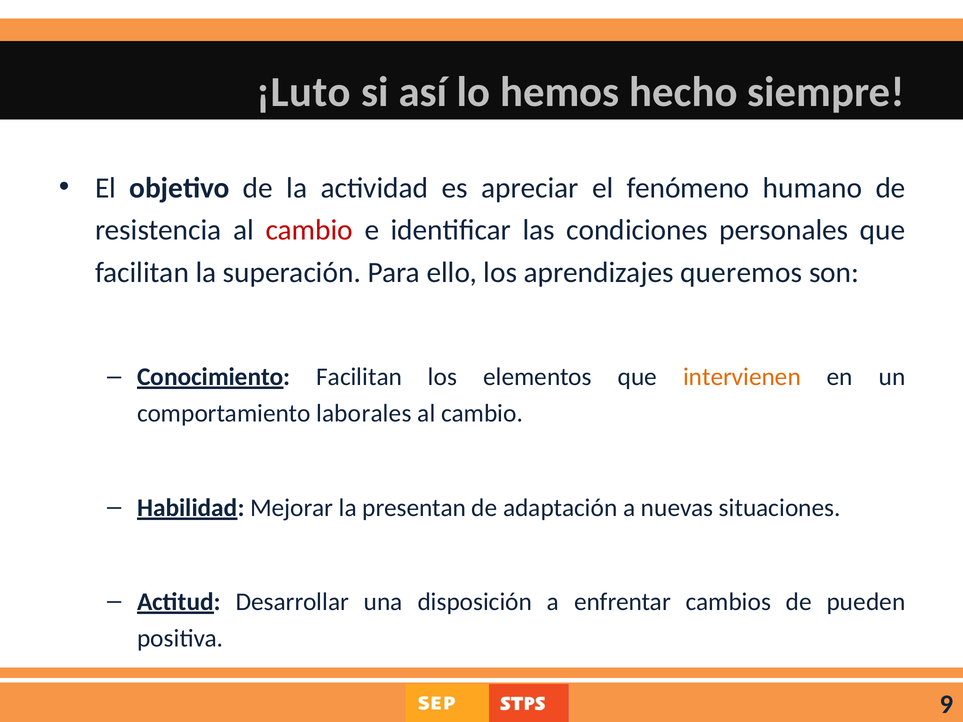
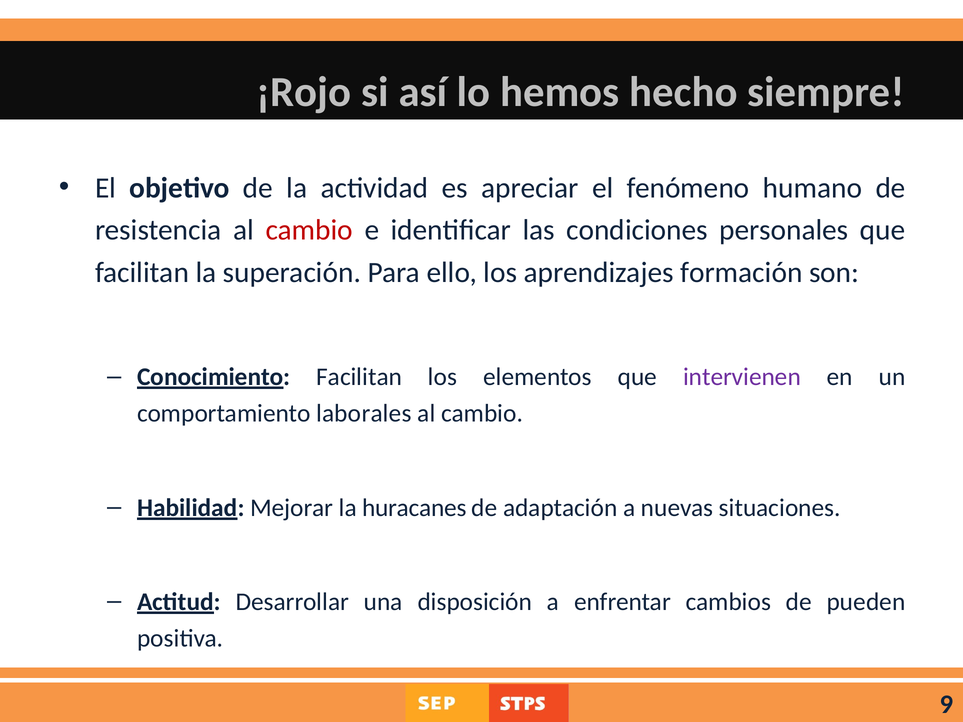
¡Luto: ¡Luto -> ¡Rojo (304, 92)
queremos: queremos -> formación (741, 273)
intervienen colour: orange -> purple (742, 377)
presentan: presentan -> huracanes (414, 508)
